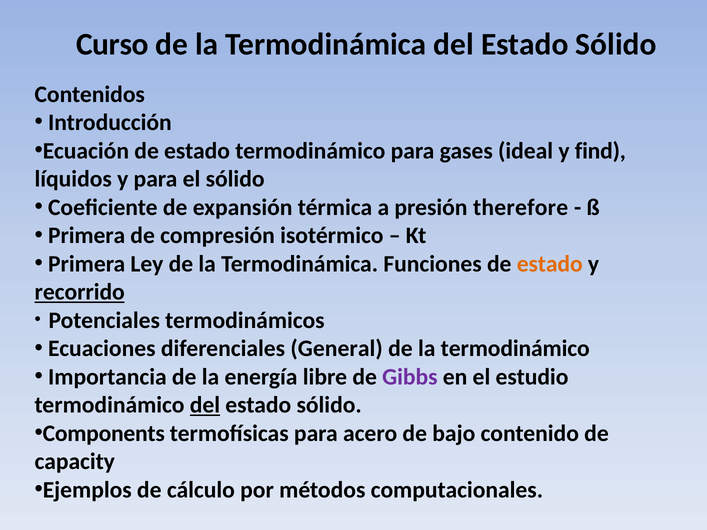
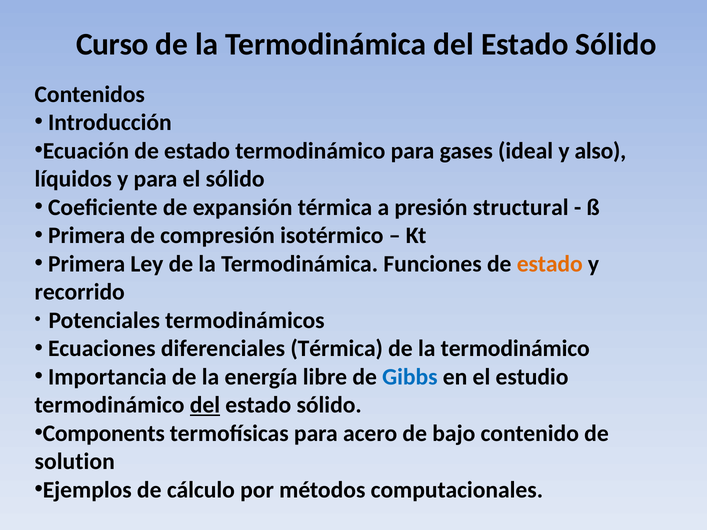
find: find -> also (600, 151)
therefore: therefore -> structural (521, 207)
recorrido underline: present -> none (80, 292)
diferenciales General: General -> Térmica (337, 349)
Gibbs colour: purple -> blue (410, 377)
capacity: capacity -> solution (75, 462)
